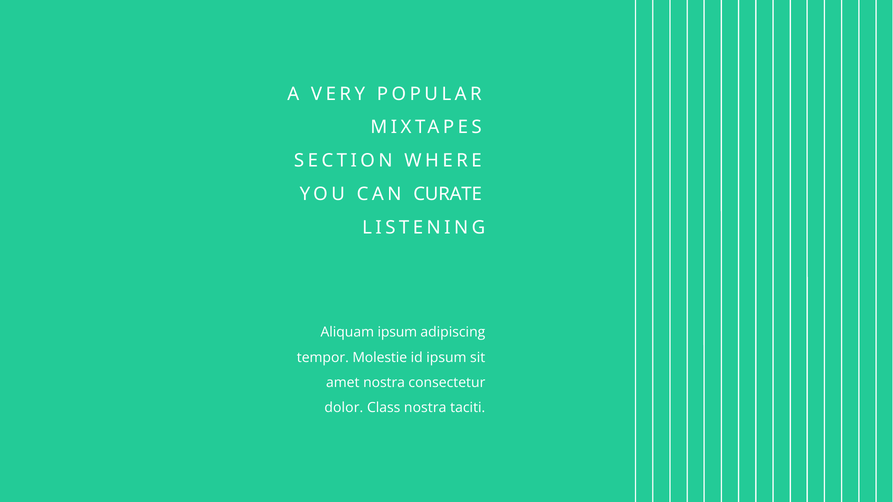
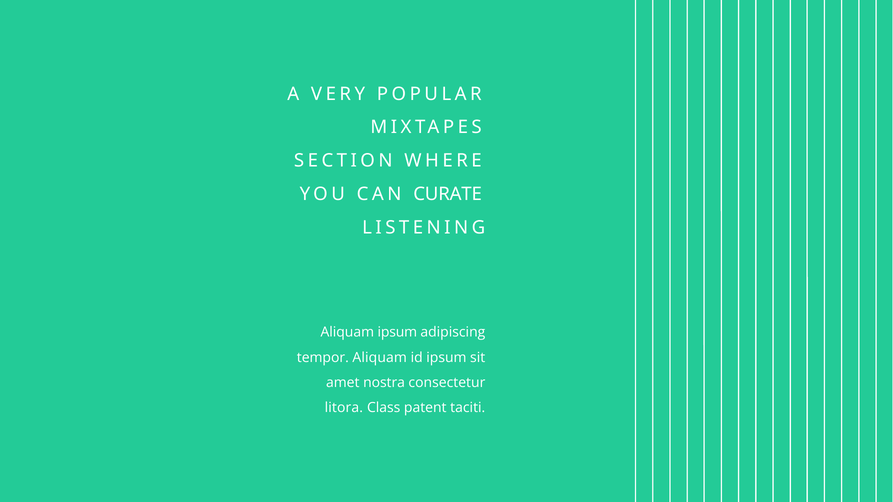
tempor Molestie: Molestie -> Aliquam (380, 358)
dolor: dolor -> litora (344, 408)
Class nostra: nostra -> patent (425, 408)
